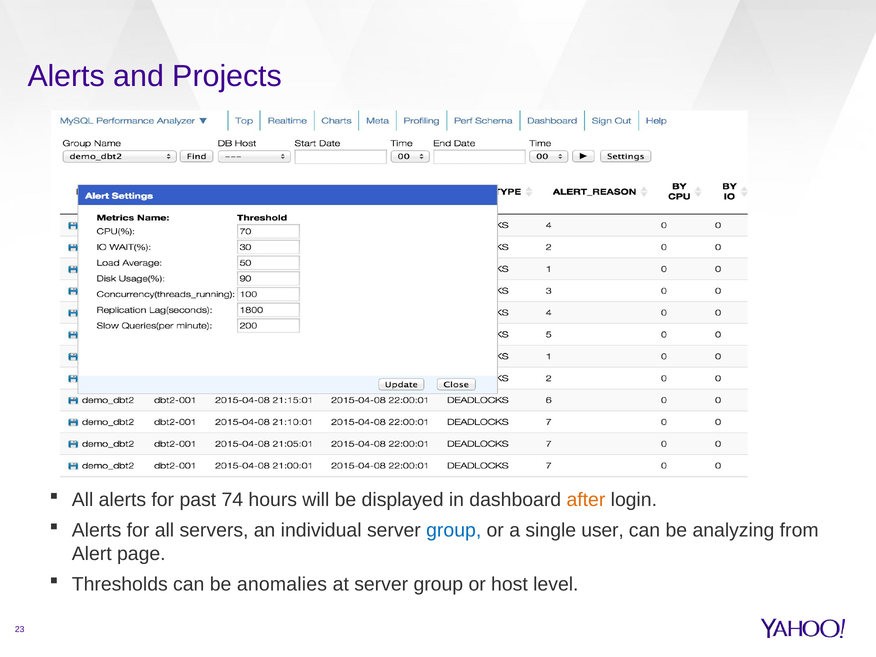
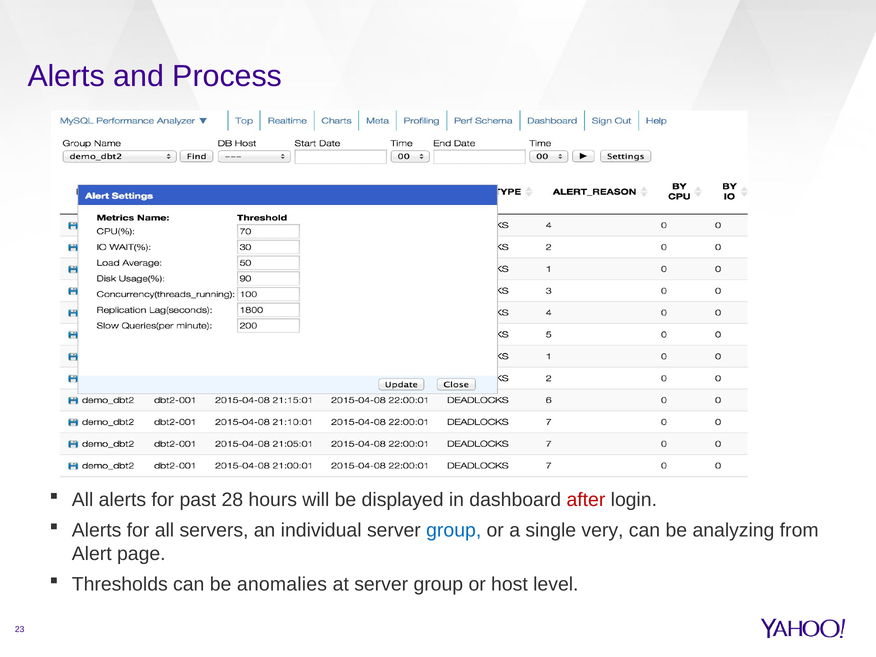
Projects: Projects -> Process (227, 76)
74: 74 -> 28 (232, 500)
after colour: orange -> red (586, 500)
user: user -> very (602, 530)
